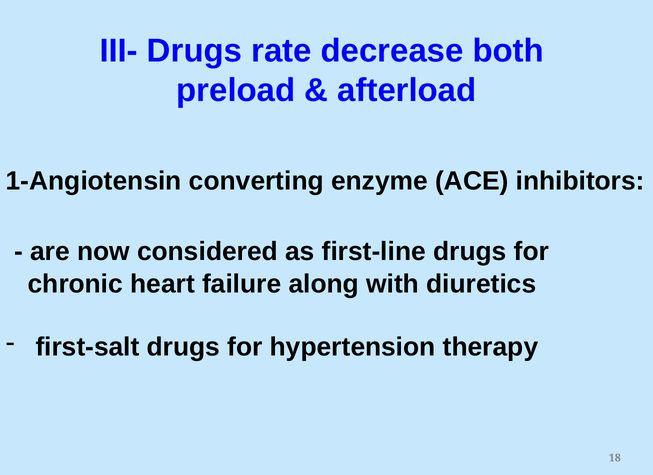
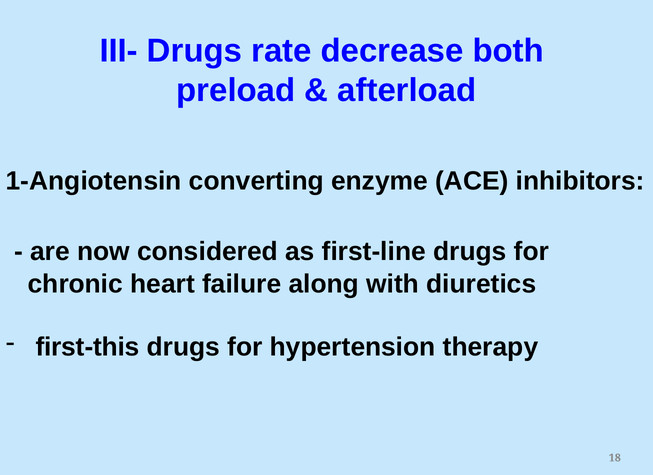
first-salt: first-salt -> first-this (88, 347)
